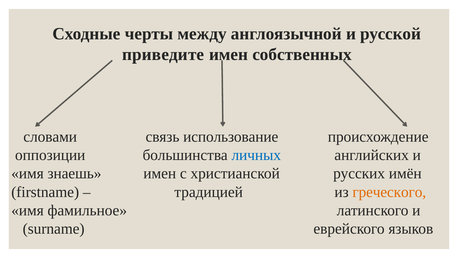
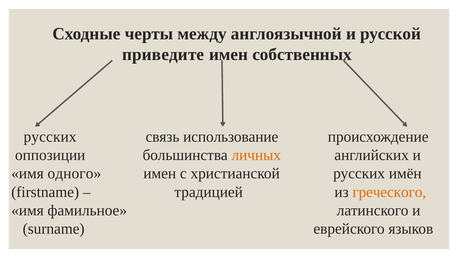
словами: словами -> русских (50, 137)
личных colour: blue -> orange (256, 155)
знаешь: знаешь -> одного (74, 173)
